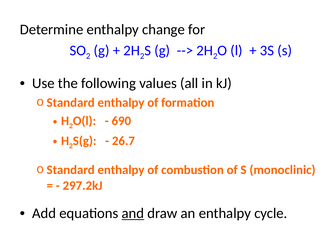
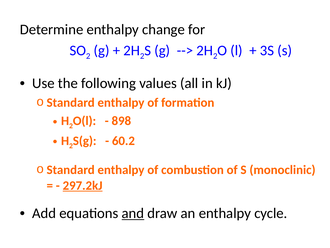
690: 690 -> 898 (121, 121)
26.7: 26.7 -> 60.2 (123, 141)
297.2kJ underline: none -> present (83, 185)
